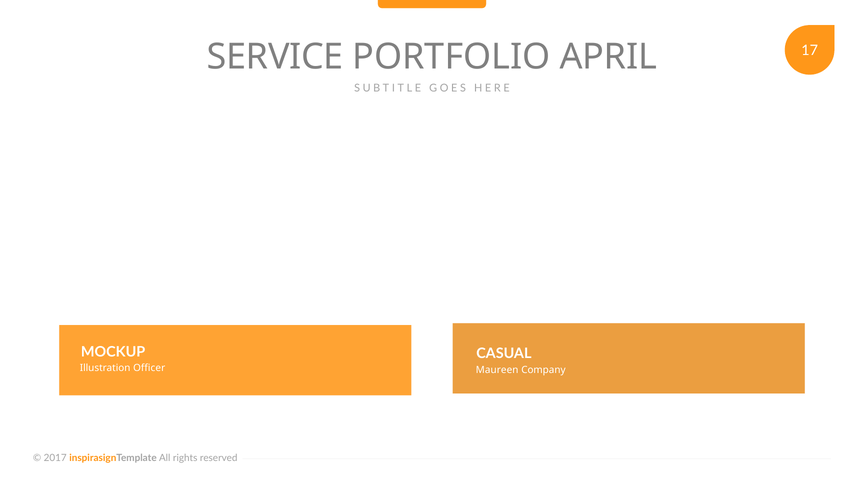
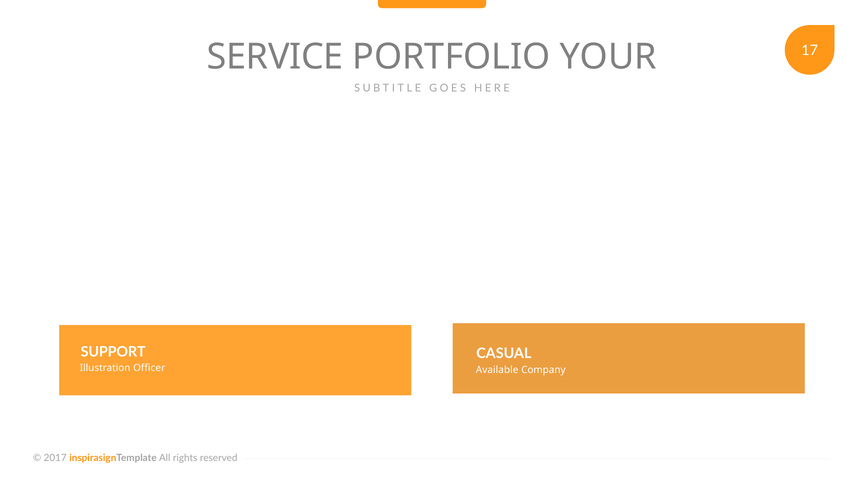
APRIL: APRIL -> YOUR (608, 57)
MOCKUP: MOCKUP -> SUPPORT (113, 352)
Maureen: Maureen -> Available (497, 370)
